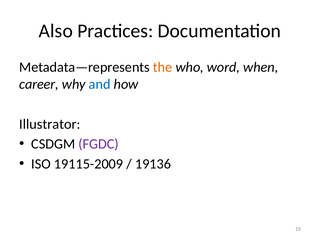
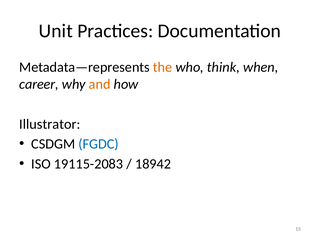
Also: Also -> Unit (56, 31)
word: word -> think (223, 67)
and colour: blue -> orange (100, 84)
FGDC colour: purple -> blue (99, 144)
19115-2009: 19115-2009 -> 19115-2083 (89, 164)
19136: 19136 -> 18942 (153, 164)
